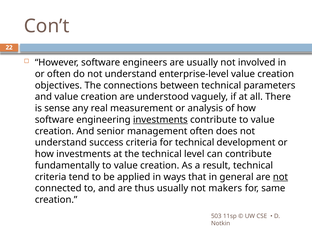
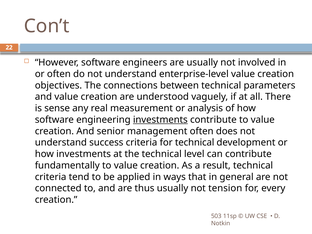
not underline: present -> none (280, 177)
makers: makers -> tension (225, 188)
same: same -> every (273, 188)
